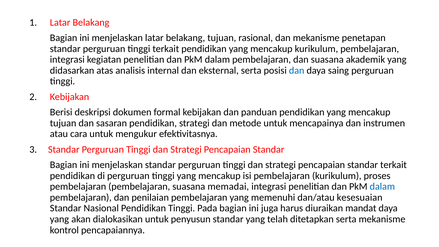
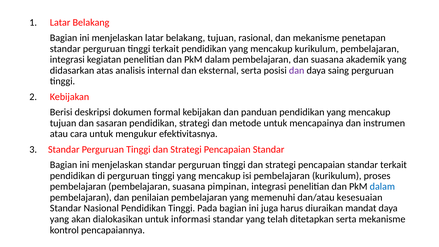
dan colour: blue -> purple (297, 70)
memadai: memadai -> pimpinan (228, 187)
penyusun: penyusun -> informasi (191, 219)
